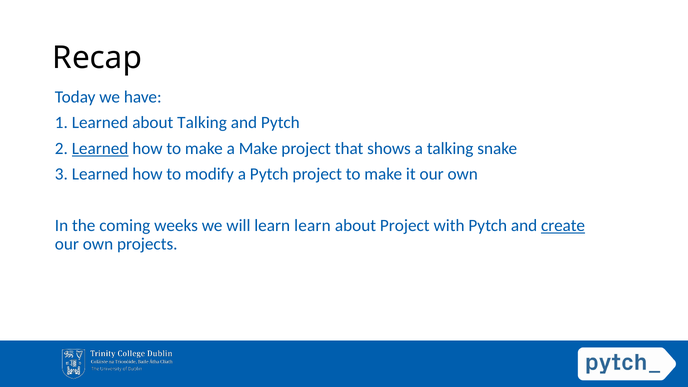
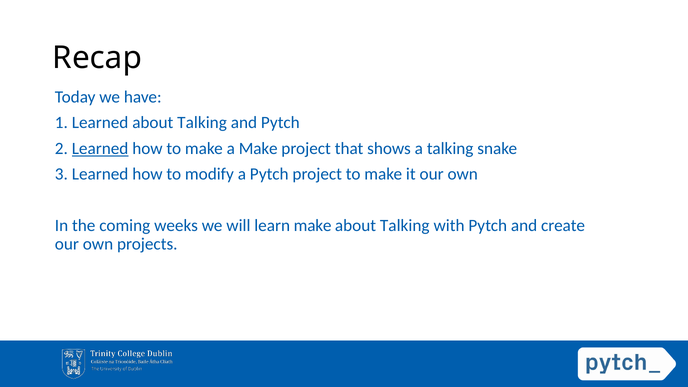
learn learn: learn -> make (313, 226)
Project: Project -> Talking (405, 226)
create underline: present -> none (563, 226)
